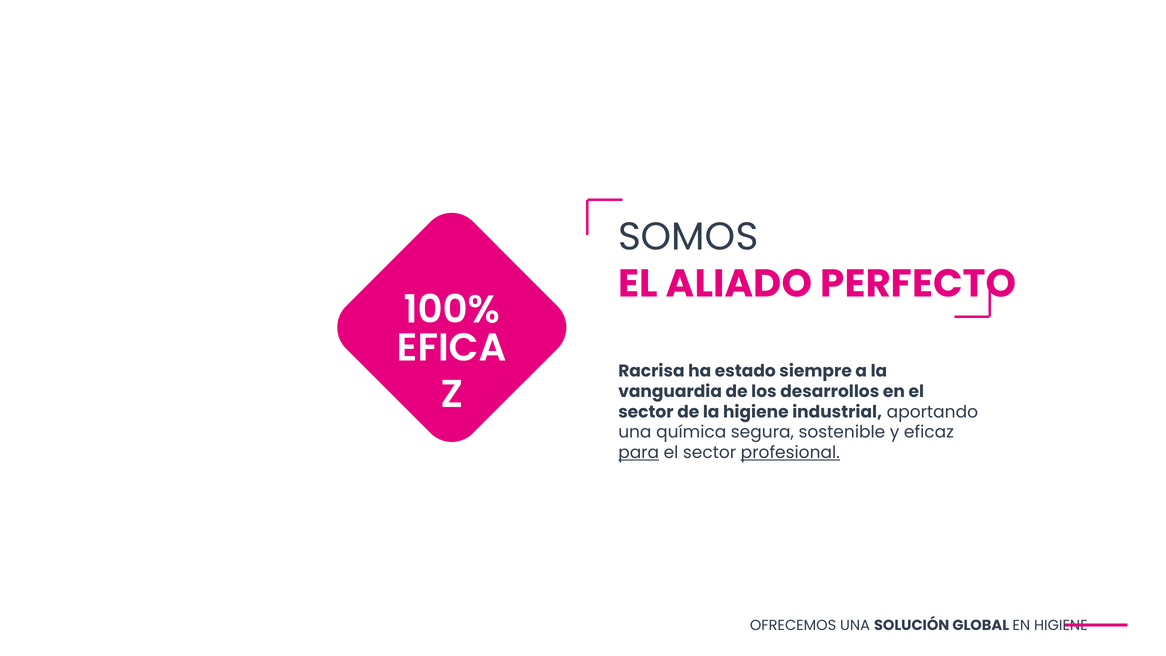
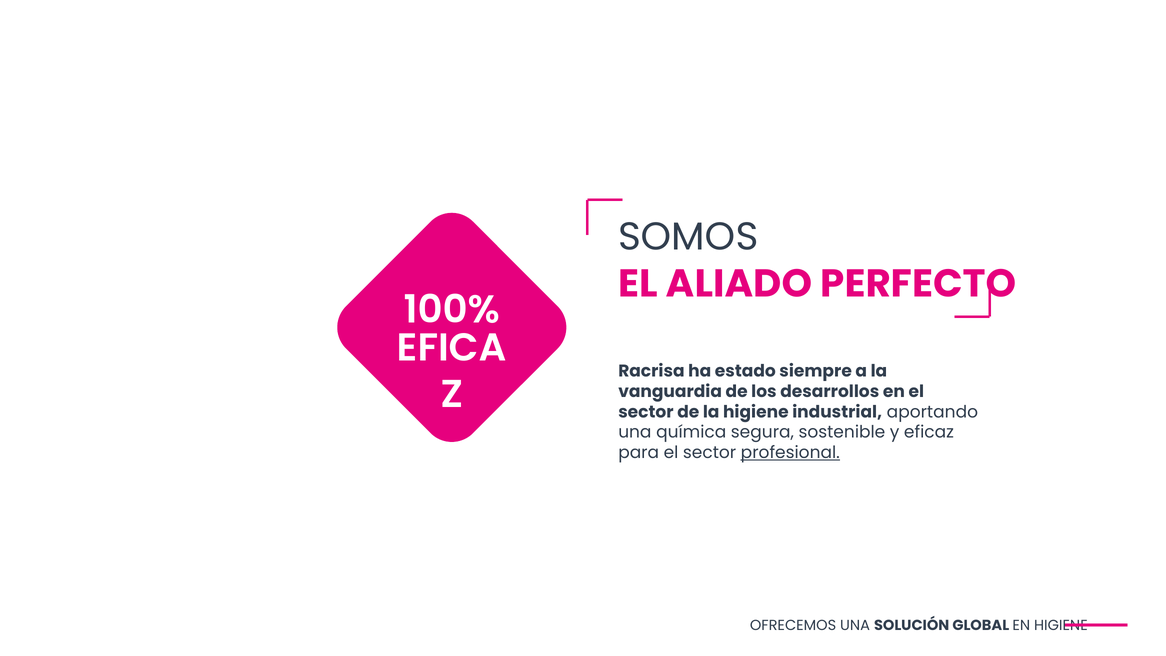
para underline: present -> none (639, 453)
